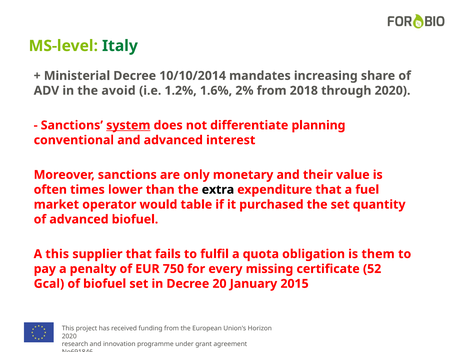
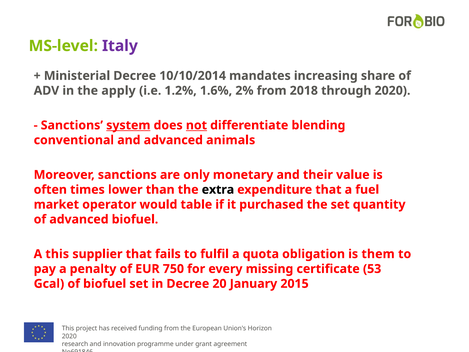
Italy colour: green -> purple (120, 46)
avoid: avoid -> apply (119, 91)
not underline: none -> present (196, 125)
planning: planning -> blending (318, 125)
interest: interest -> animals (231, 140)
52: 52 -> 53 (372, 269)
